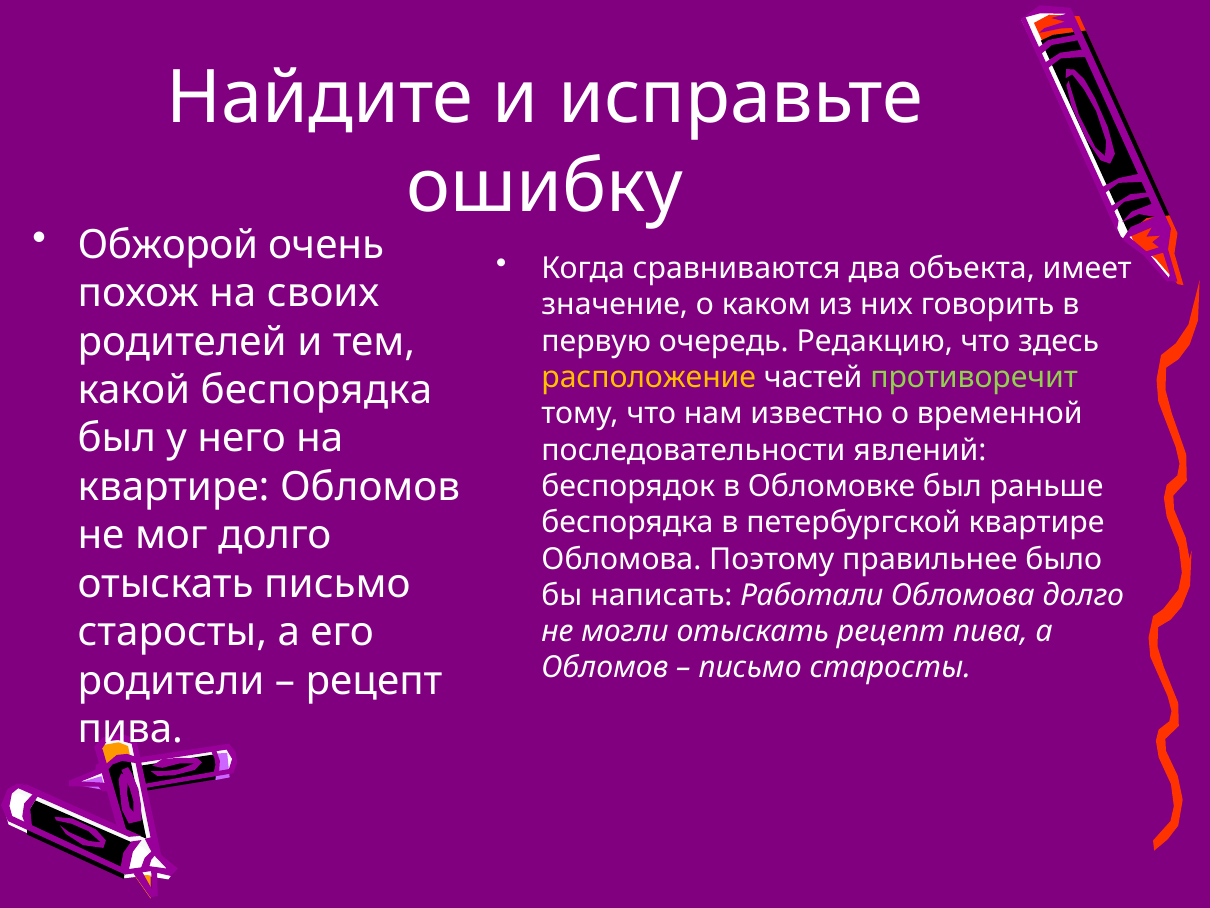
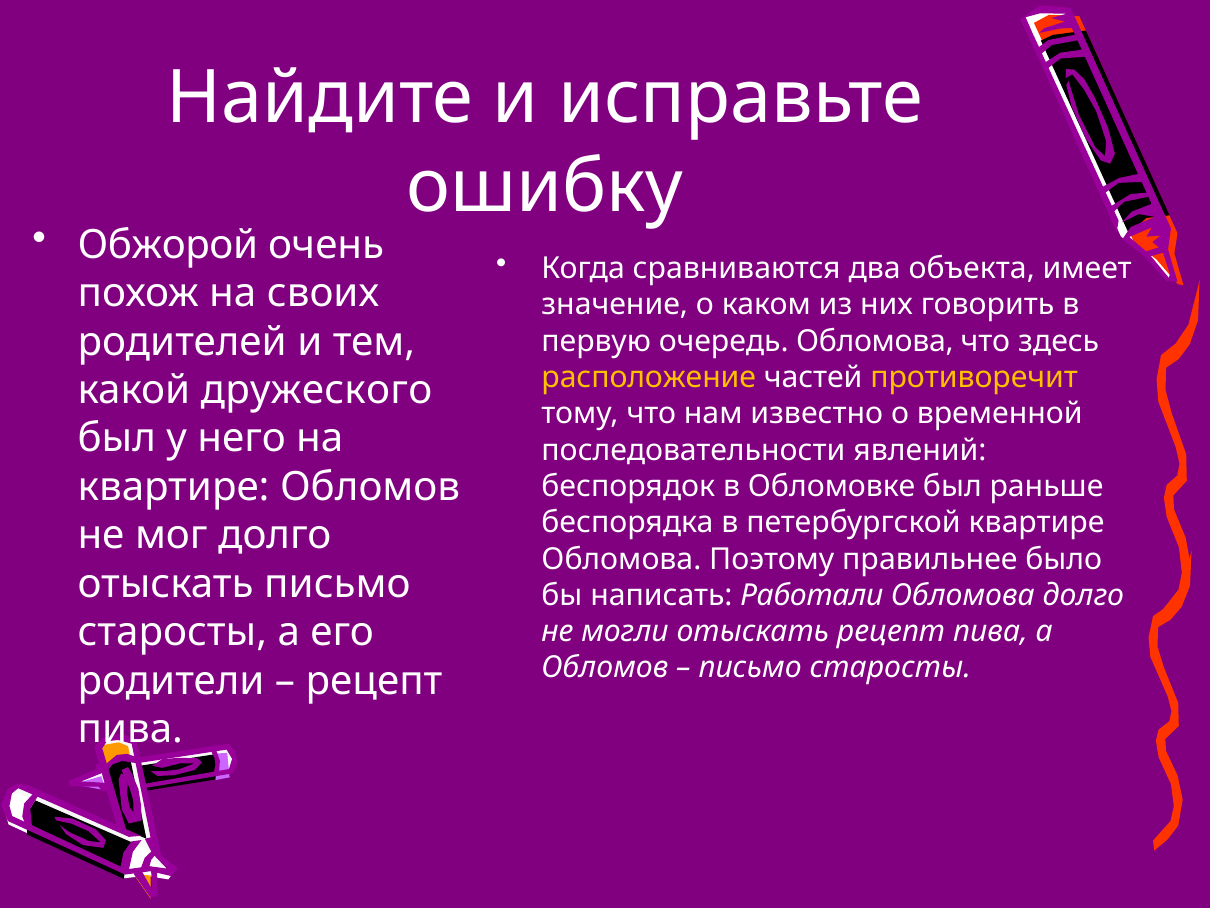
очередь Редакцию: Редакцию -> Обломова (875, 341)
противоречит colour: light green -> yellow (974, 377)
какой беспорядка: беспорядка -> дружеского (316, 390)
